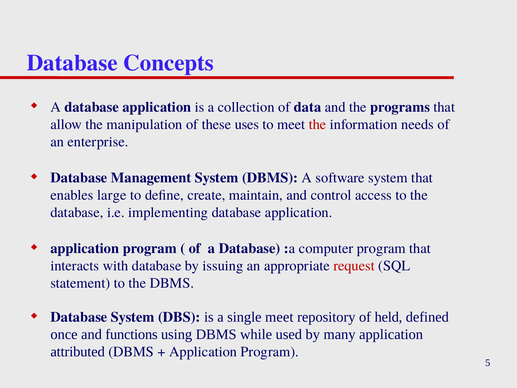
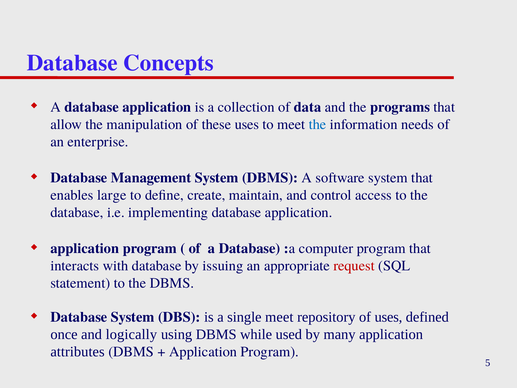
the colour: red -> blue (318, 124)
of held: held -> uses (388, 317)
functions: functions -> logically (131, 334)
attributed: attributed -> attributes (78, 352)
